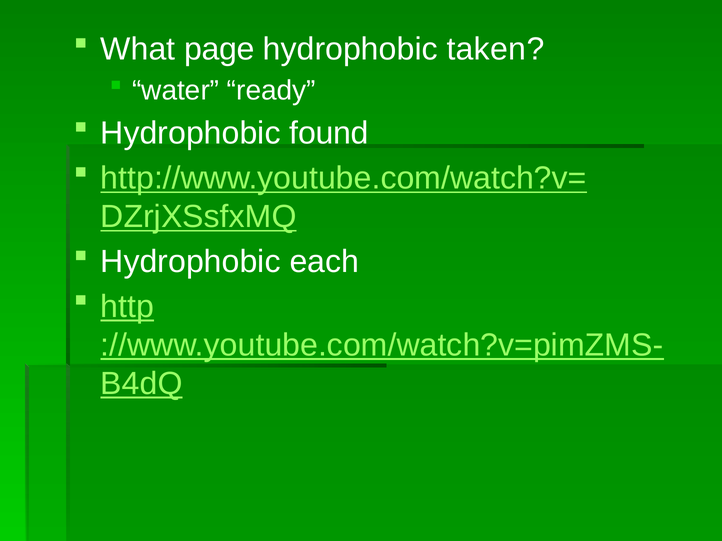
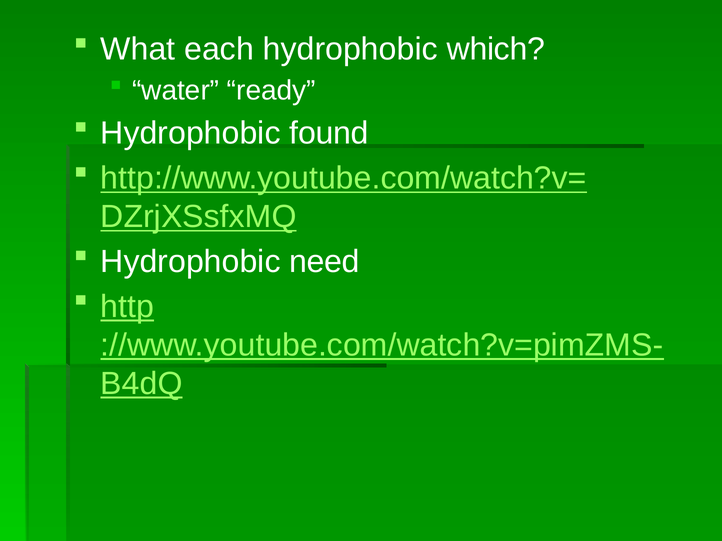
page: page -> each (219, 49)
taken: taken -> which (496, 49)
each: each -> need (324, 262)
